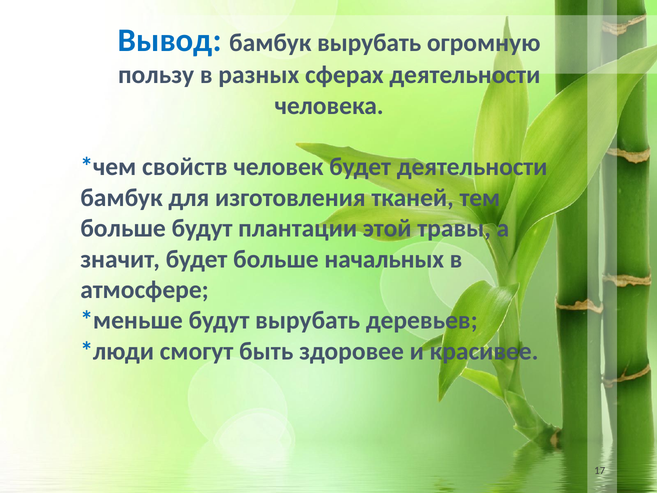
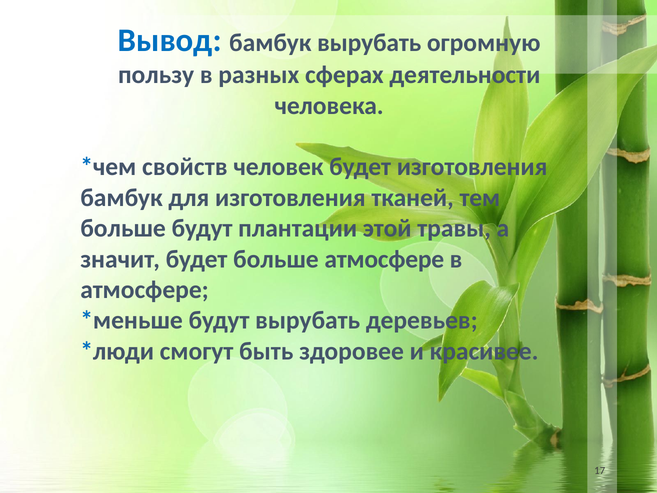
будет деятельности: деятельности -> изготовления (472, 167)
больше начальных: начальных -> атмосфере (384, 259)
